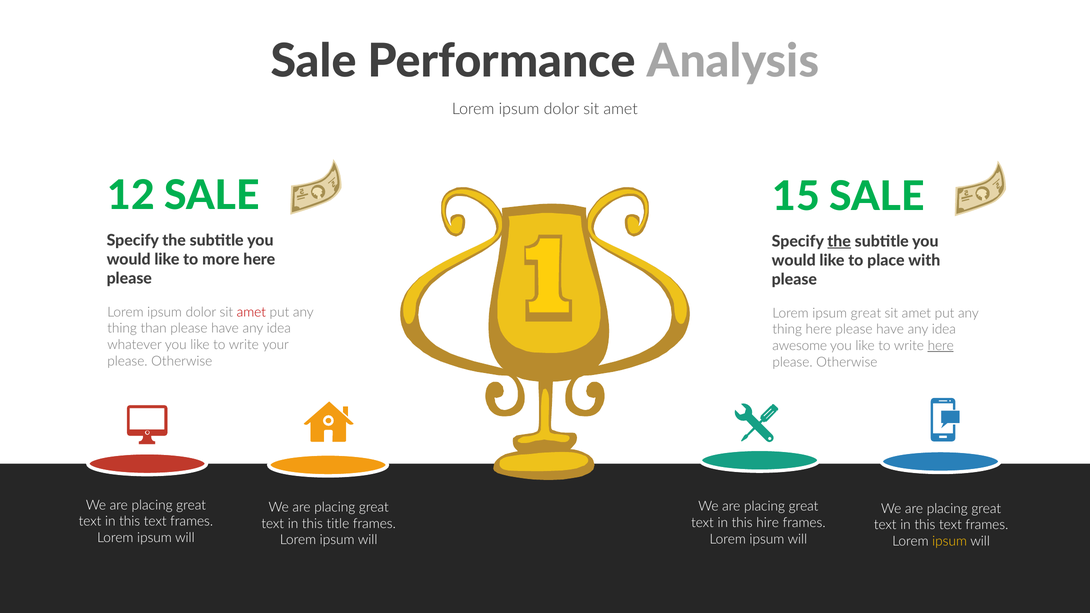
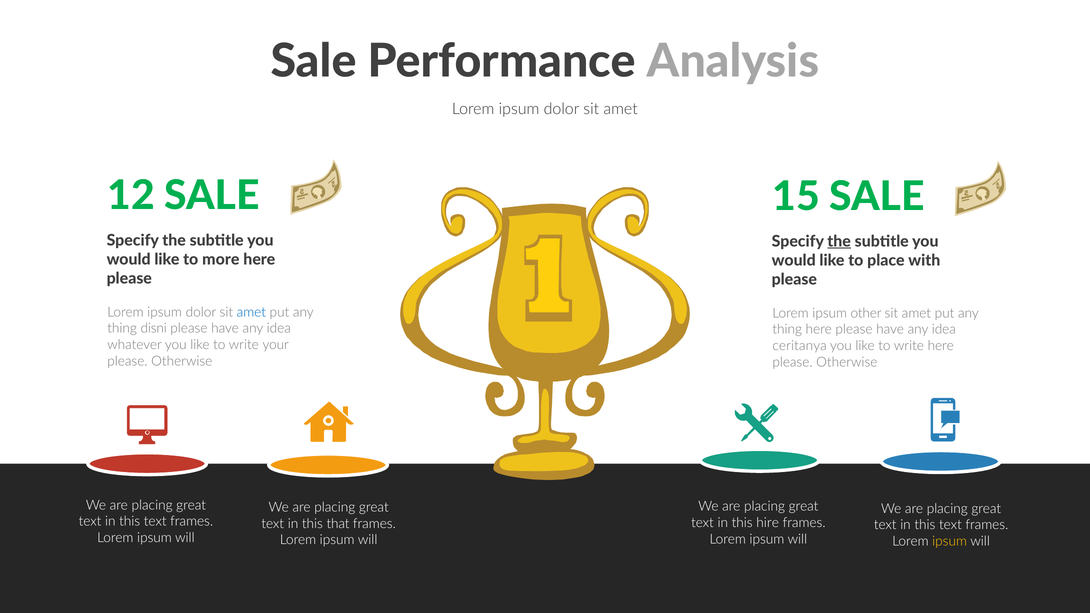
amet colour: red -> blue (251, 312)
ipsum great: great -> other (866, 313)
than: than -> disni (154, 329)
awesome: awesome -> ceritanya (800, 346)
here underline: present -> none (941, 346)
title: title -> that (338, 524)
